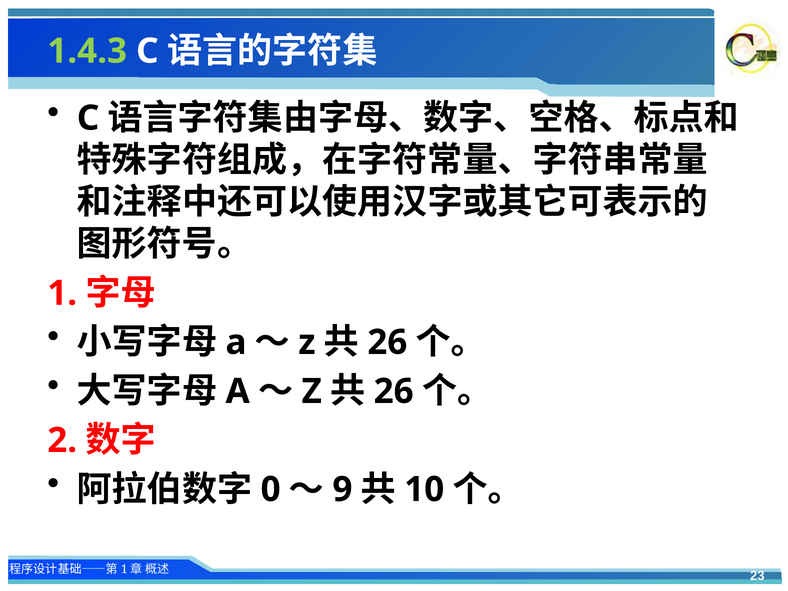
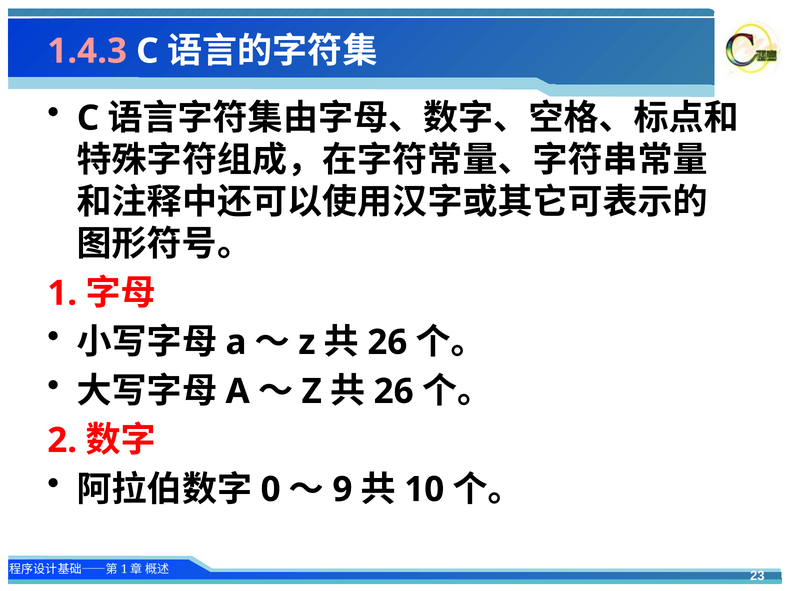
1.4.3 colour: light green -> pink (87, 51)
